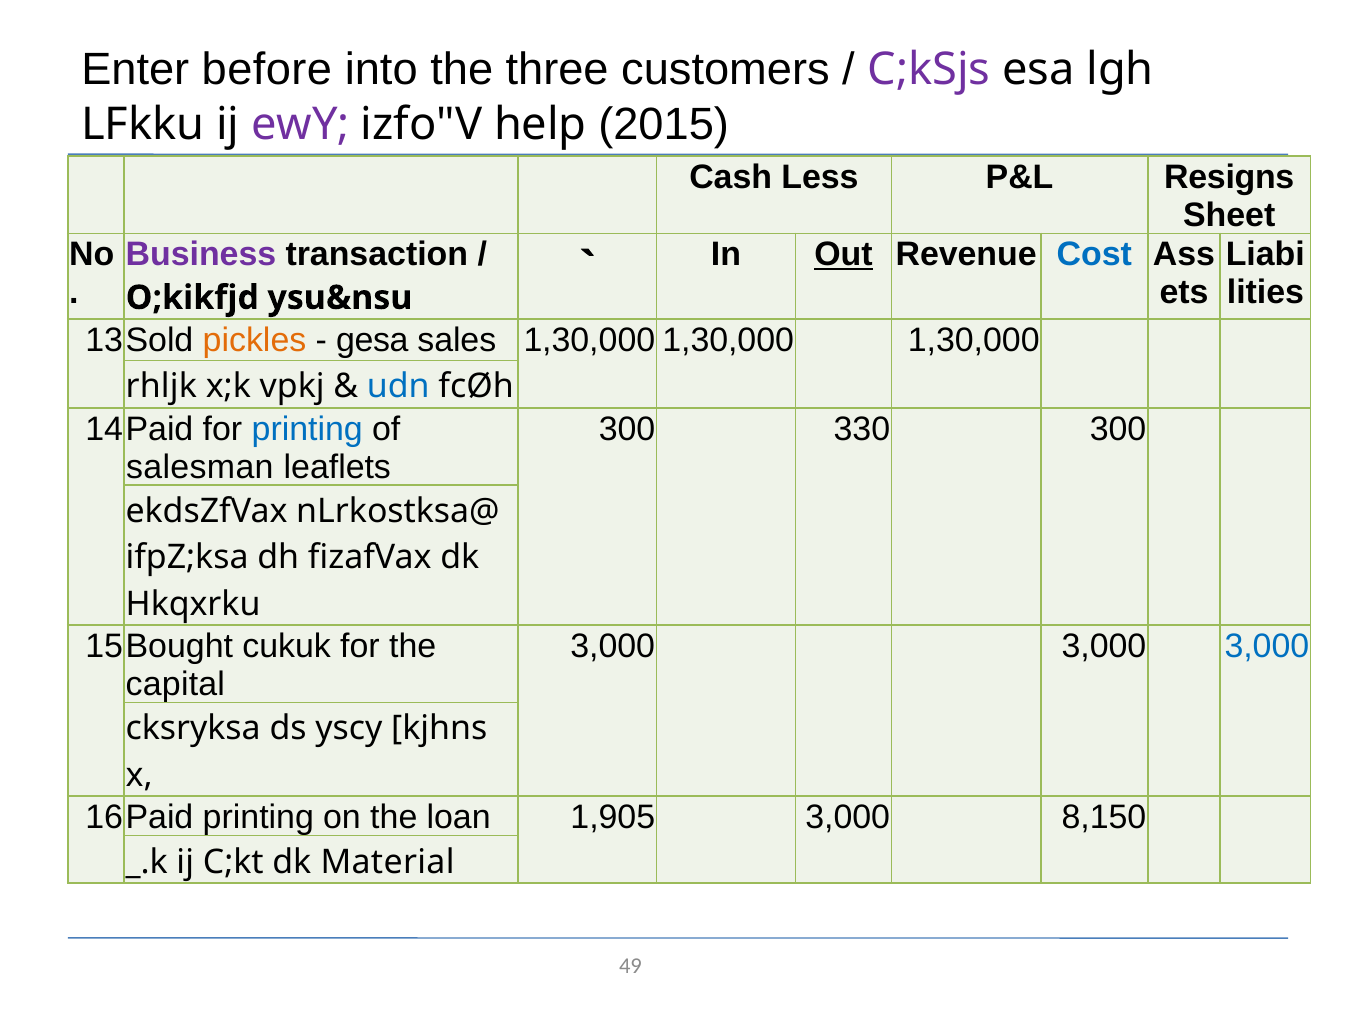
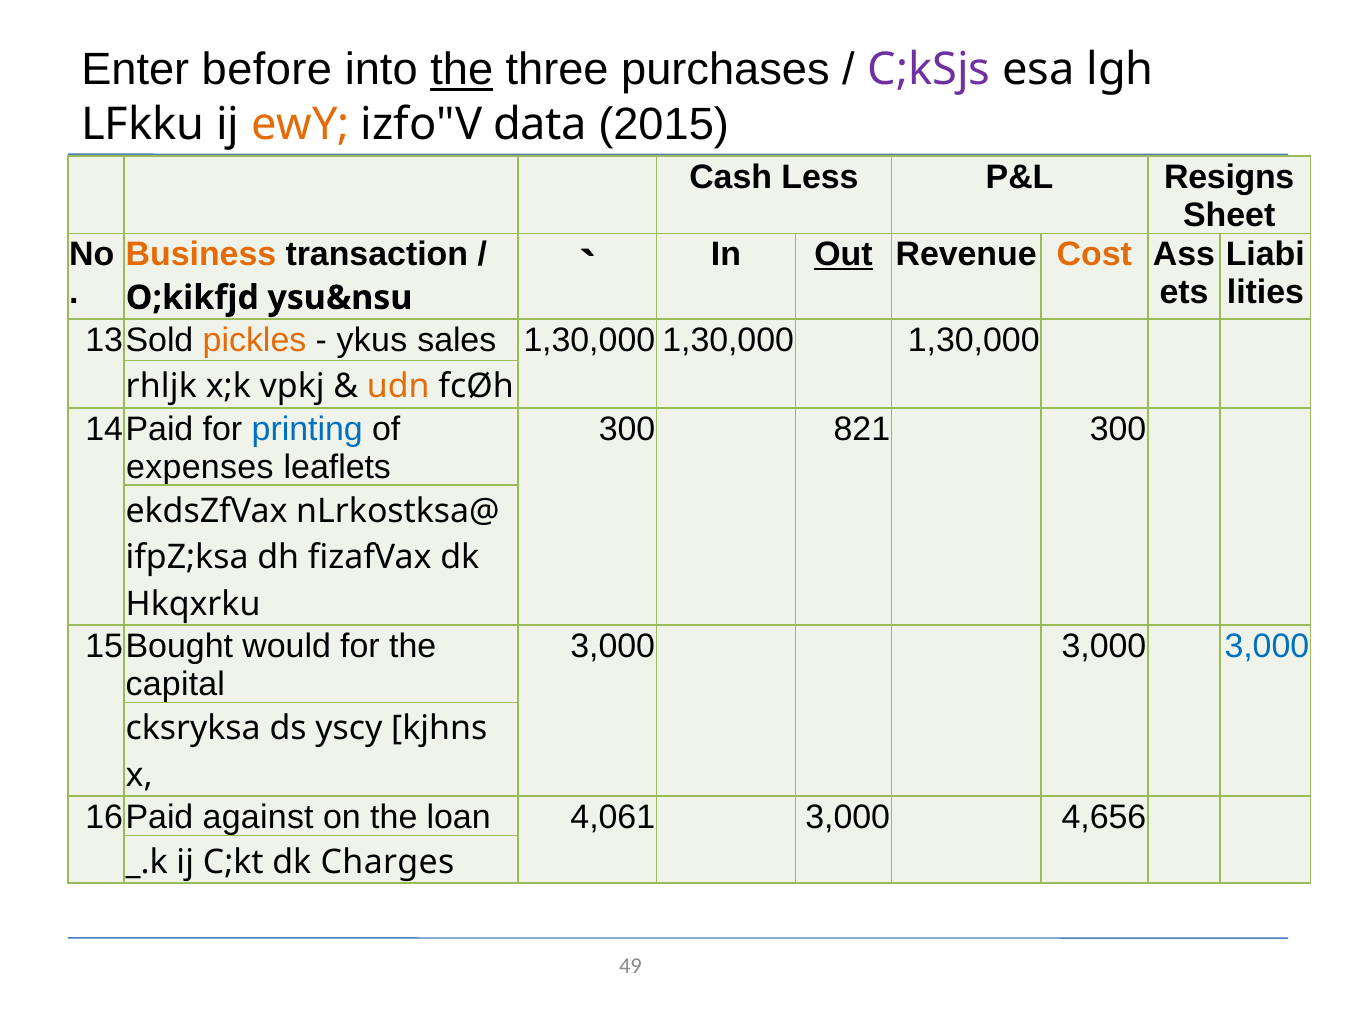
the underline: none -> present (462, 70)
customers: customers -> purchases (725, 70)
ewY colour: purple -> orange (300, 124)
help: help -> data (540, 124)
Business colour: purple -> orange (201, 254)
Cost colour: blue -> orange (1094, 254)
gesa: gesa -> ykus (372, 340)
udn colour: blue -> orange (398, 387)
330: 330 -> 821 (862, 429)
salesman: salesman -> expenses (200, 467)
cukuk: cukuk -> would (287, 646)
printing: printing -> against (258, 817)
1,905: 1,905 -> 4,061 (613, 817)
8,150: 8,150 -> 4,656 (1104, 817)
Material: Material -> Charges (388, 862)
